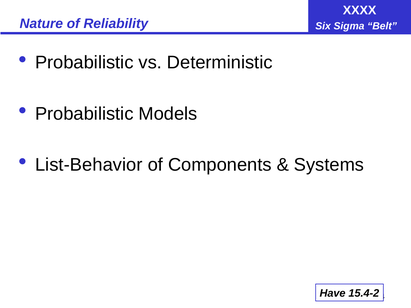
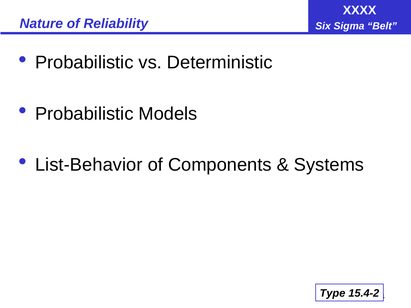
Have: Have -> Type (333, 294)
